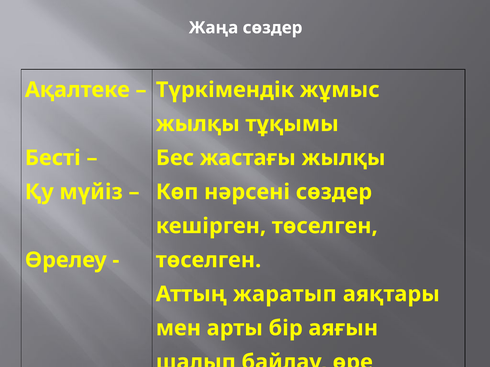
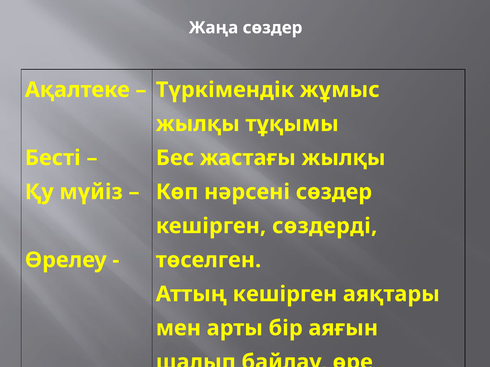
кешірген төселген: төселген -> сөздерді (325, 226)
Аттың жаратып: жаратып -> кешірген (285, 294)
